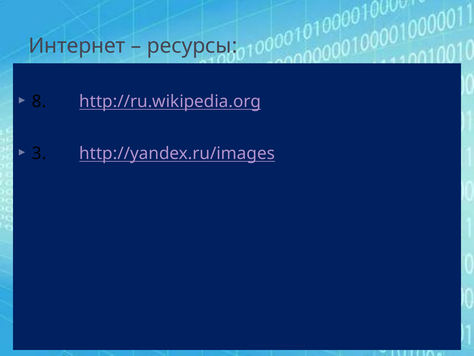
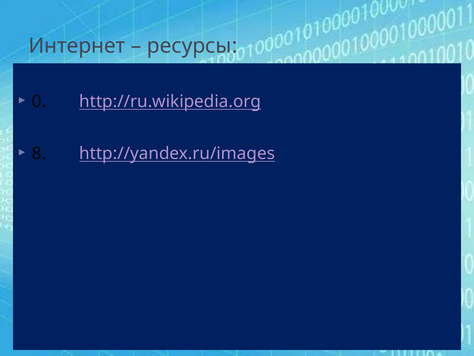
8: 8 -> 0 (39, 101)
3: 3 -> 8 (39, 153)
